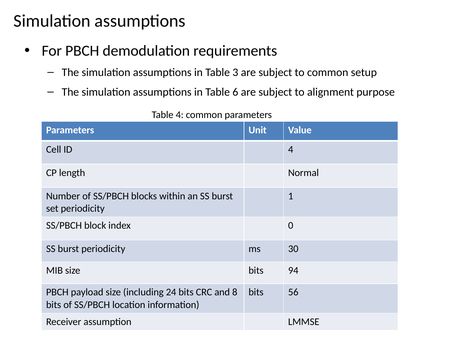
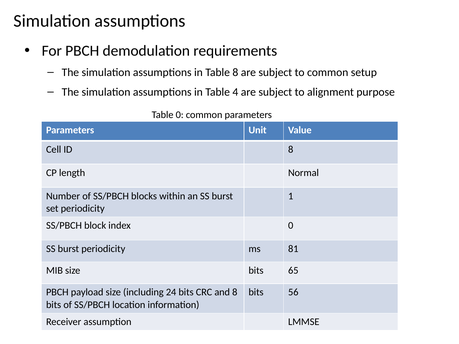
Table 3: 3 -> 8 (235, 72)
6: 6 -> 4 (235, 92)
Table 4: 4 -> 0 (180, 115)
ID 4: 4 -> 8 (291, 150)
30: 30 -> 81 (293, 249)
94: 94 -> 65 (293, 271)
